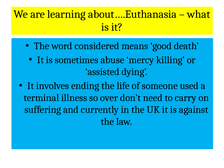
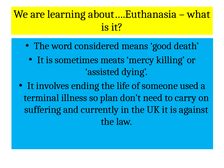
abuse: abuse -> meats (112, 60)
over: over -> plan (109, 98)
